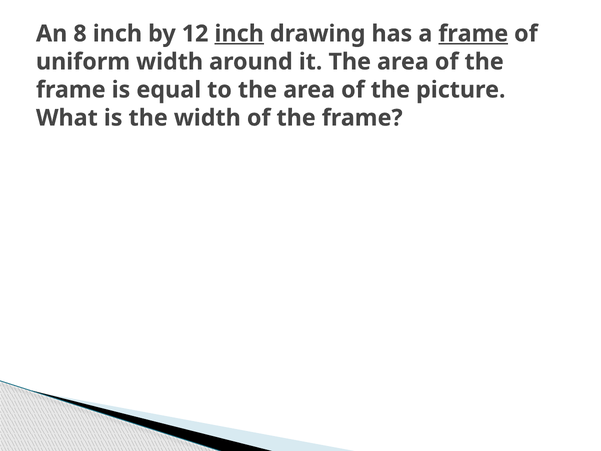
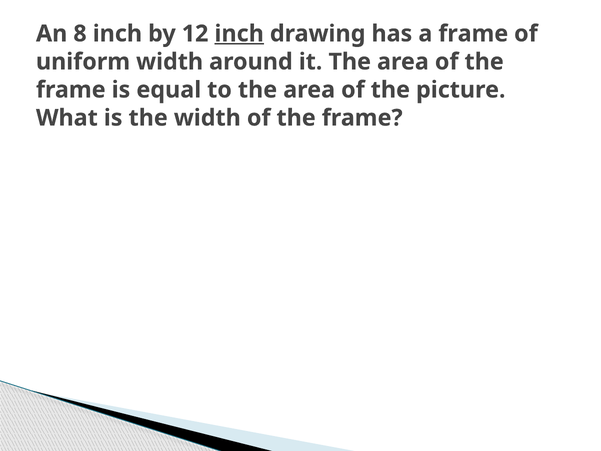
frame underline: present -> none (473, 34)
